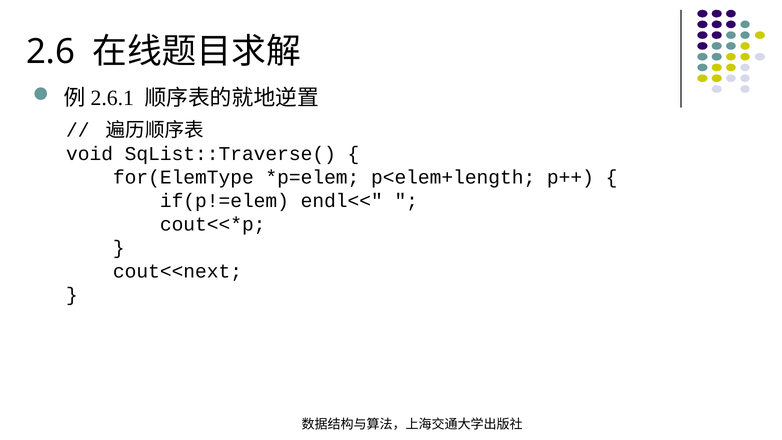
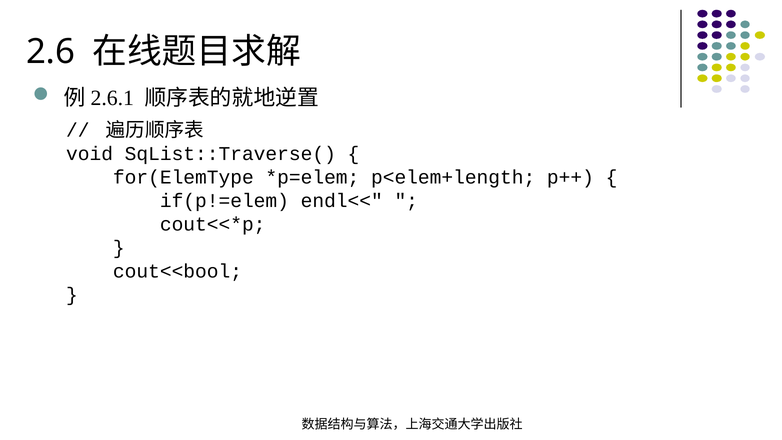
cout<<next: cout<<next -> cout<<bool (178, 271)
